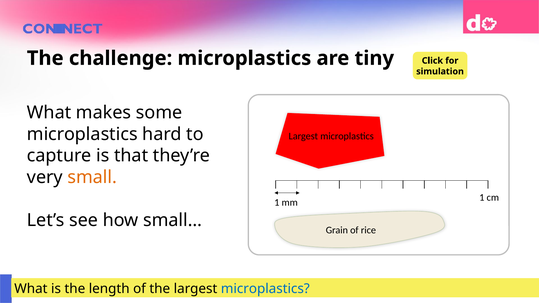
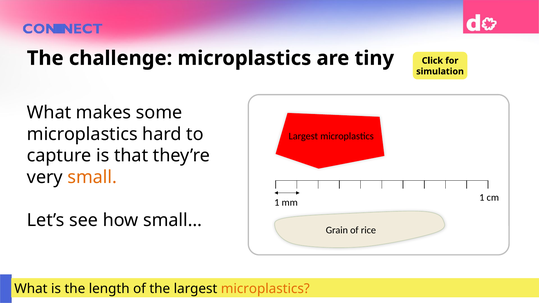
microplastics colour: blue -> orange (265, 289)
